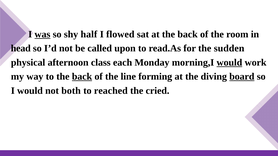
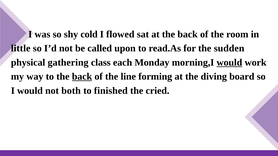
was underline: present -> none (42, 34)
half: half -> cold (89, 34)
head: head -> little (21, 48)
afternoon: afternoon -> gathering (68, 63)
board underline: present -> none (242, 77)
reached: reached -> finished (111, 91)
